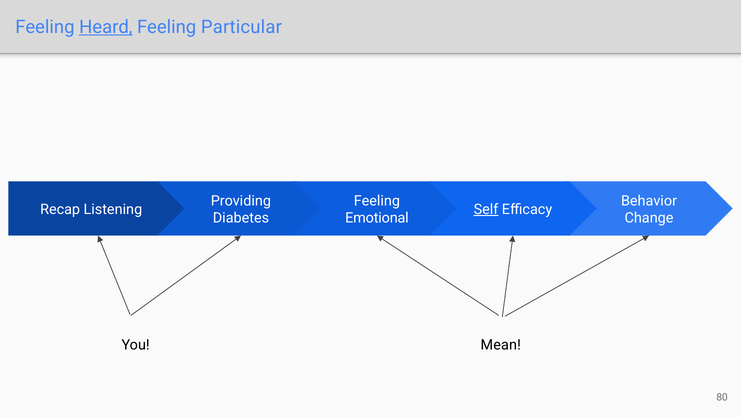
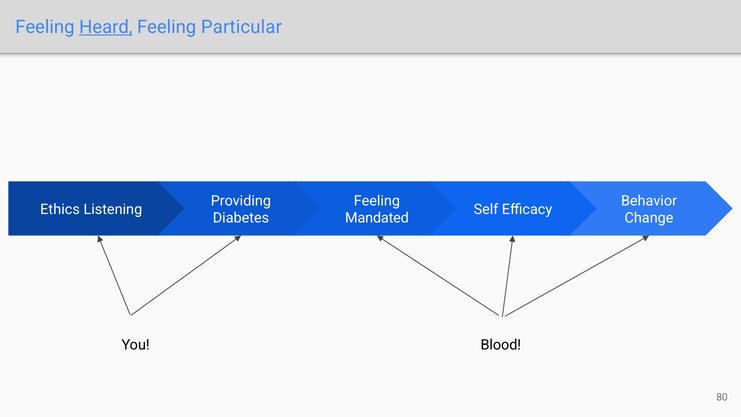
Self underline: present -> none (486, 209)
Recap: Recap -> Ethics (60, 209)
Emotional: Emotional -> Mandated (377, 218)
Mean: Mean -> Blood (501, 345)
